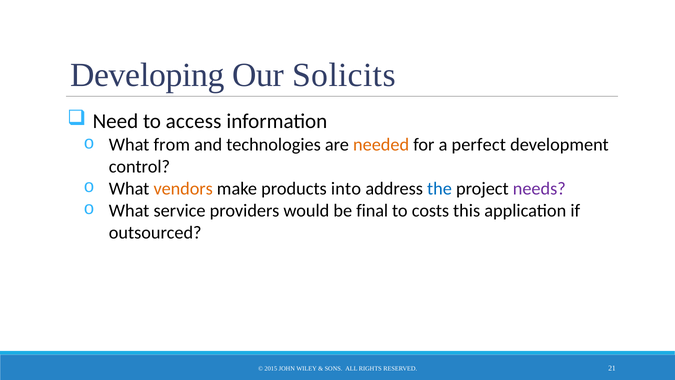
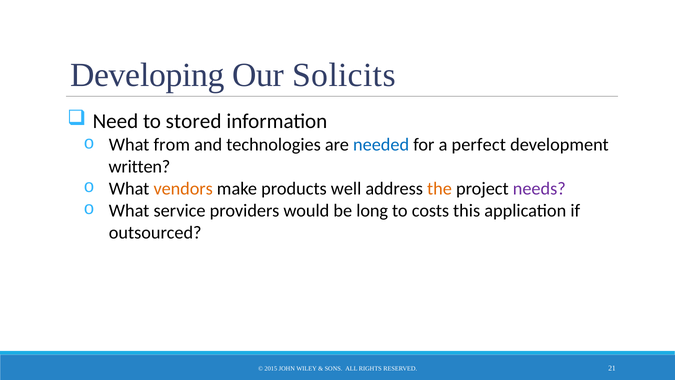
access: access -> stored (194, 121)
needed colour: orange -> blue (381, 145)
control: control -> written (139, 167)
into: into -> well (346, 189)
the colour: blue -> orange (439, 189)
final: final -> long (372, 211)
